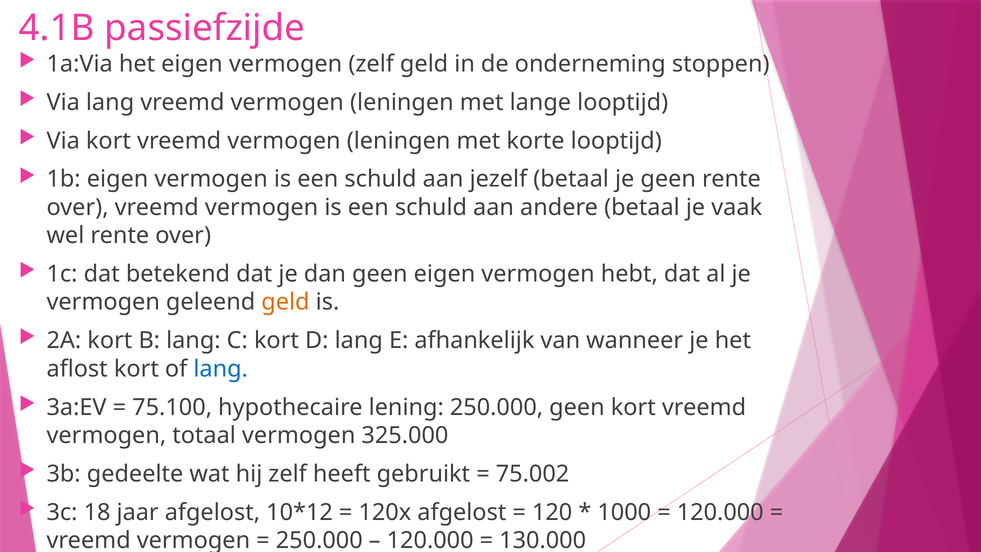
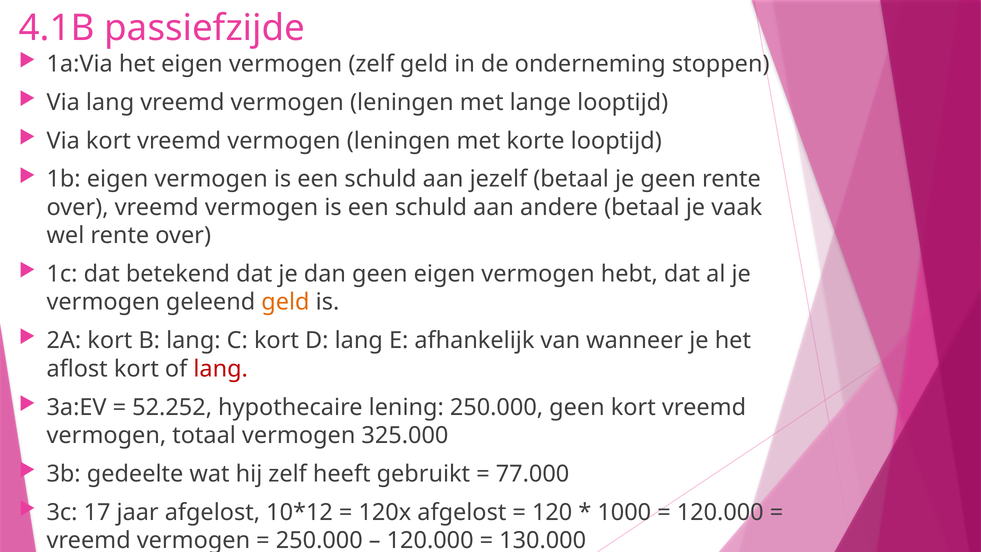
lang colour: blue -> red (221, 369)
75.100: 75.100 -> 52.252 (172, 407)
75.002: 75.002 -> 77.000 (533, 474)
18: 18 -> 17 (97, 512)
